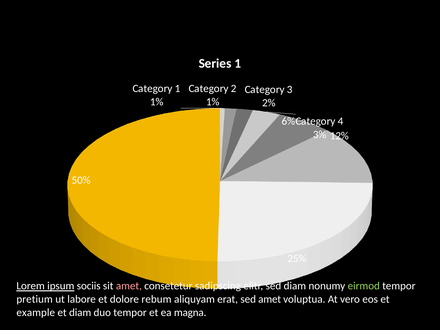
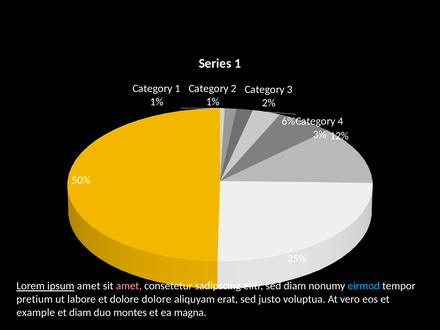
ipsum sociis: sociis -> amet (89, 286)
eirmod colour: light green -> light blue (364, 286)
dolore rebum: rebum -> dolore (156, 299)
sed amet: amet -> justo (270, 299)
duo tempor: tempor -> montes (130, 312)
